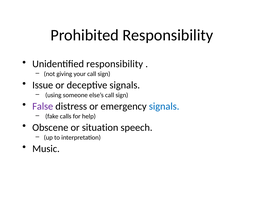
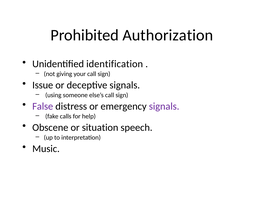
Prohibited Responsibility: Responsibility -> Authorization (168, 35)
Unidentified responsibility: responsibility -> identification (115, 64)
signals colour: blue -> purple (164, 106)
